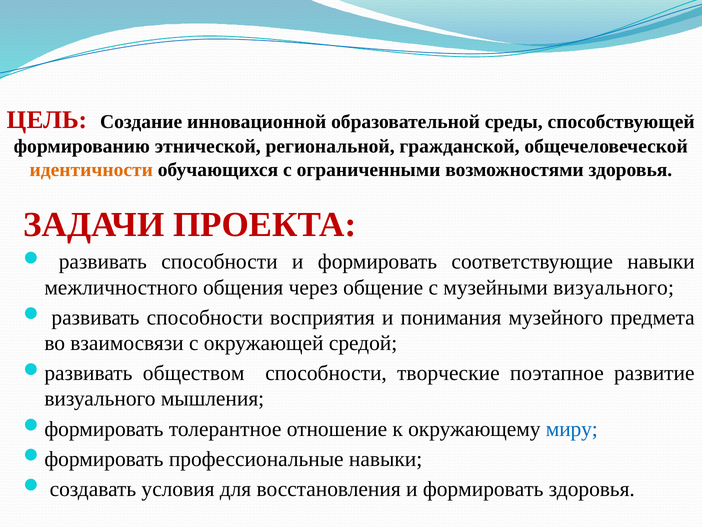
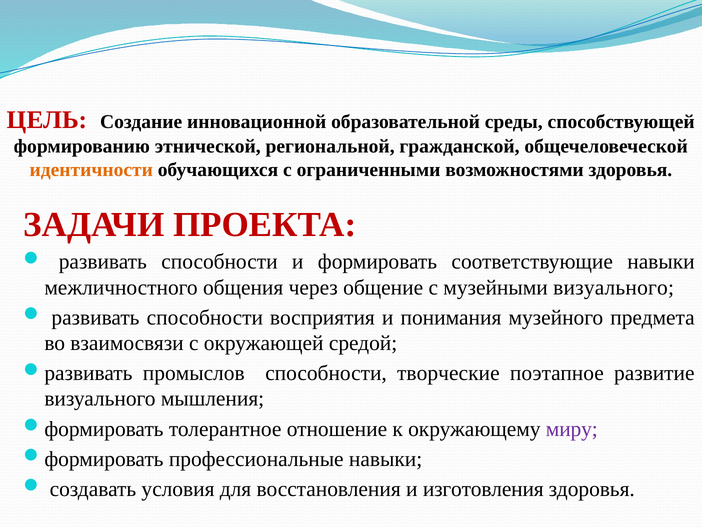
обществом: обществом -> промыслов (194, 373)
миру colour: blue -> purple (572, 429)
восстановления и формировать: формировать -> изготовления (483, 488)
